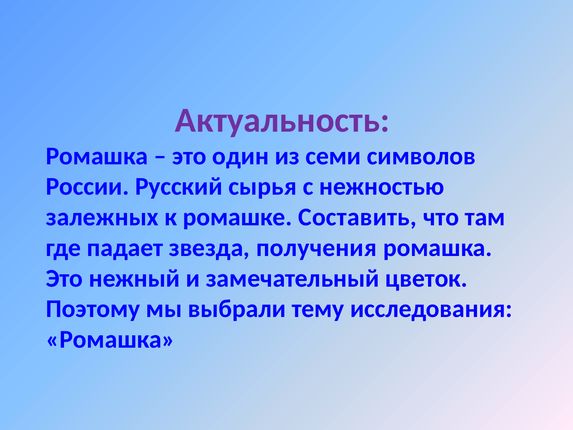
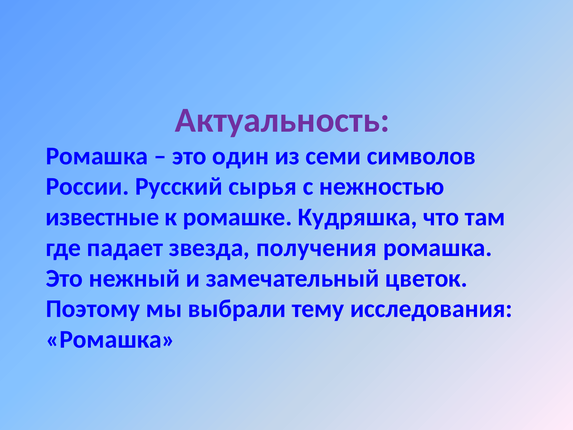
залежных: залежных -> известные (102, 217)
Составить: Составить -> Кудряшка (358, 217)
